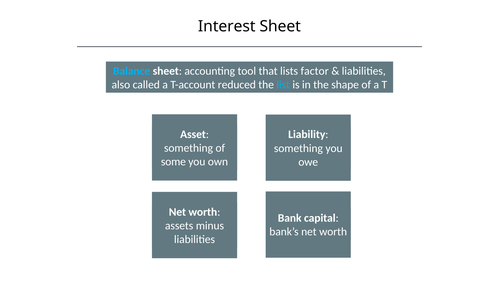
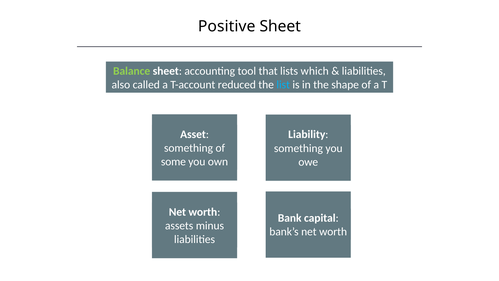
Interest: Interest -> Positive (227, 26)
Balance colour: light blue -> light green (132, 71)
factor: factor -> which (315, 71)
